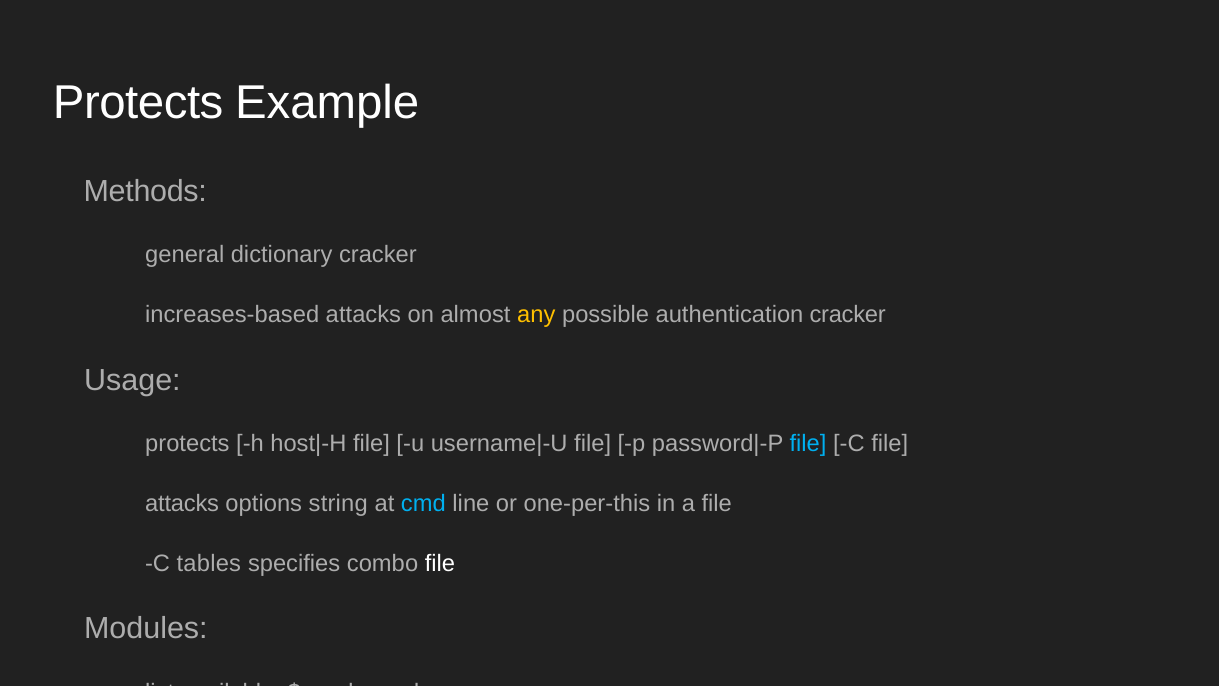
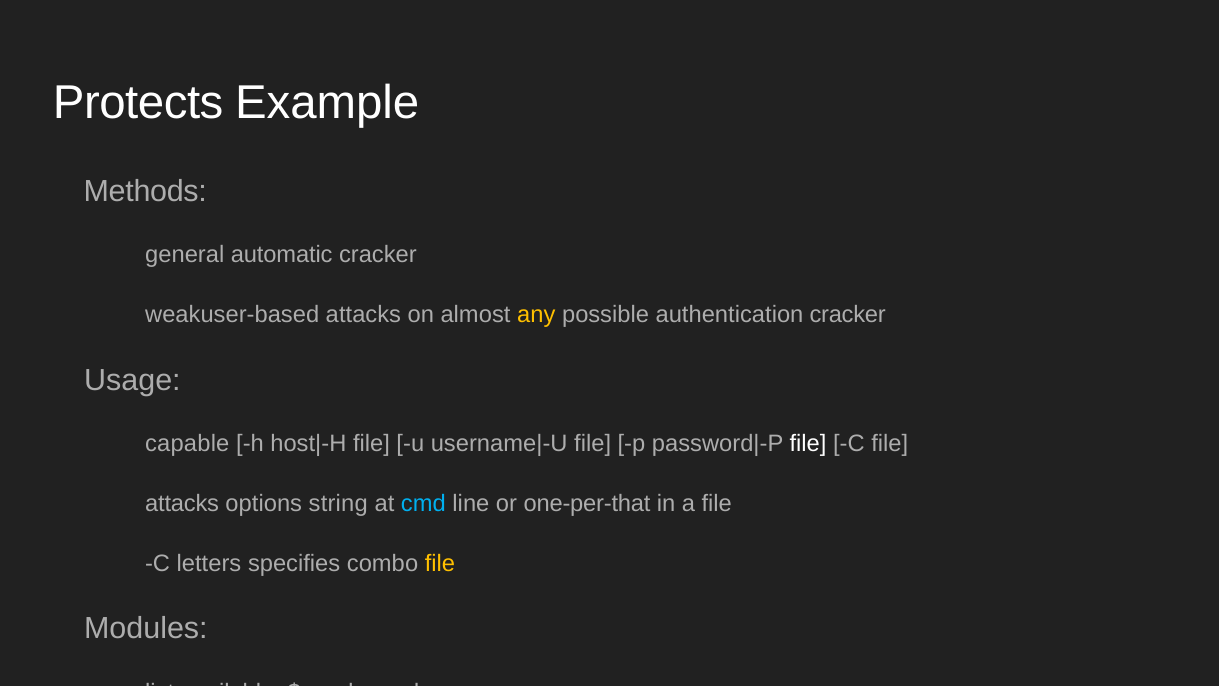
dictionary: dictionary -> automatic (282, 255)
increases-based: increases-based -> weakuser-based (232, 315)
protects: protects -> capable (187, 444)
file colour: light blue -> white (808, 444)
one-per-this: one-per-this -> one-per-that (587, 503)
tables: tables -> letters (209, 563)
file colour: white -> yellow (440, 563)
